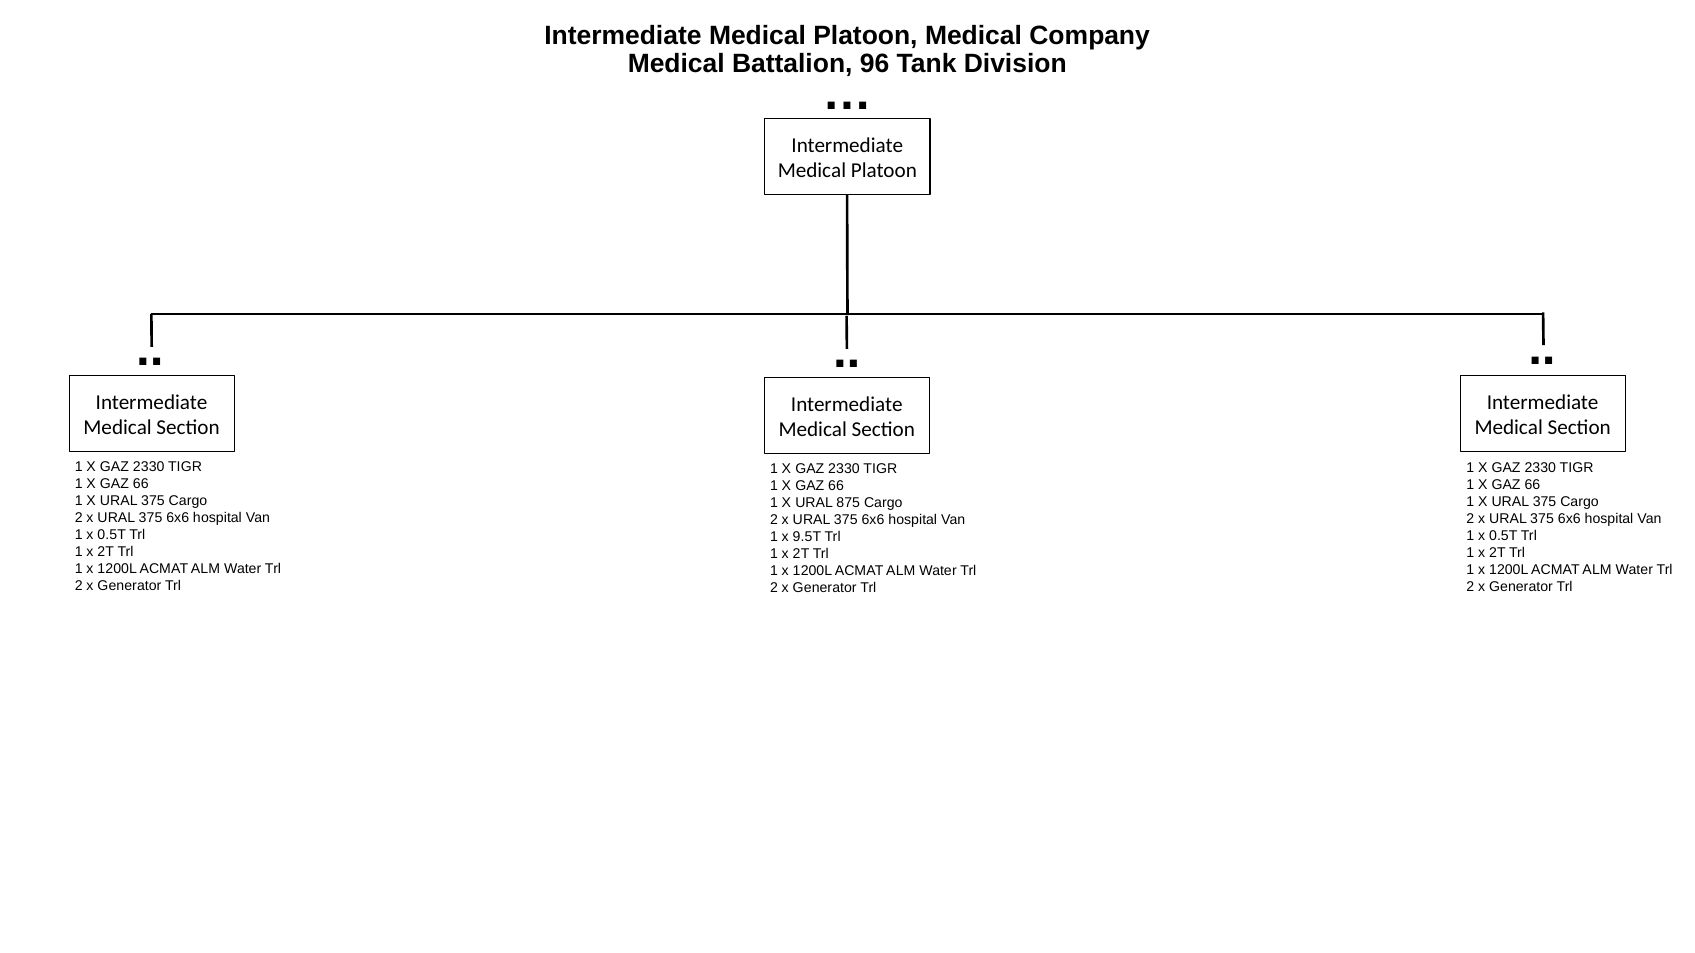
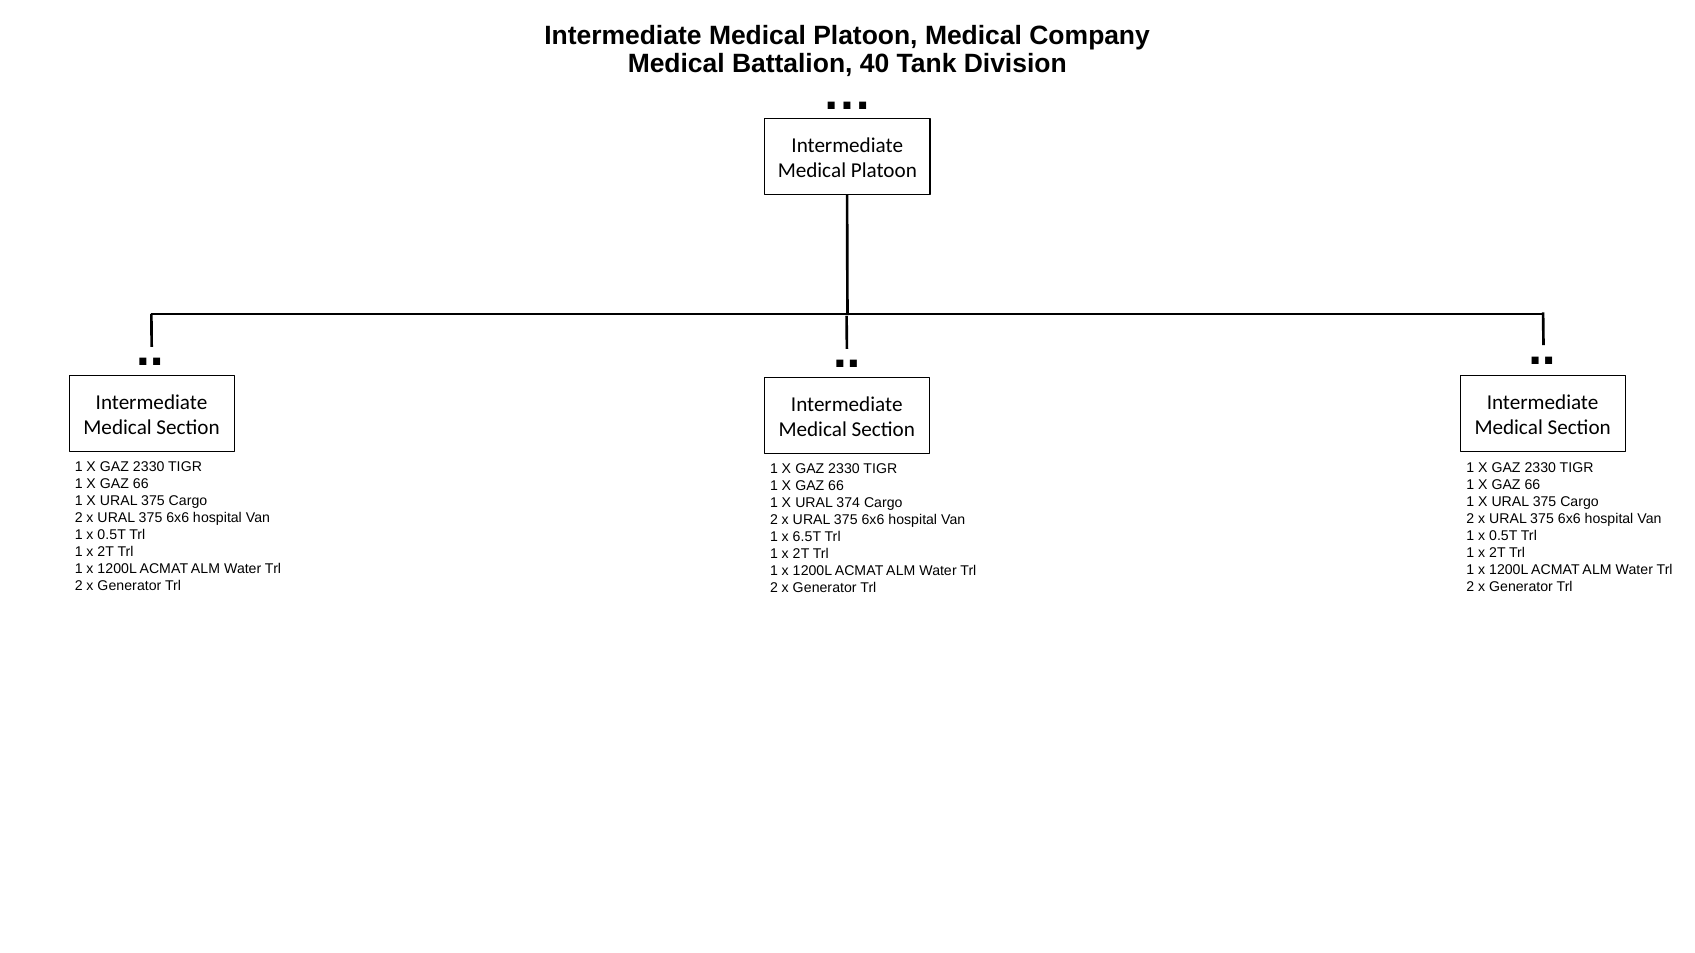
96: 96 -> 40 (875, 64)
875: 875 -> 374 (848, 503)
9.5T: 9.5T -> 6.5T (807, 537)
